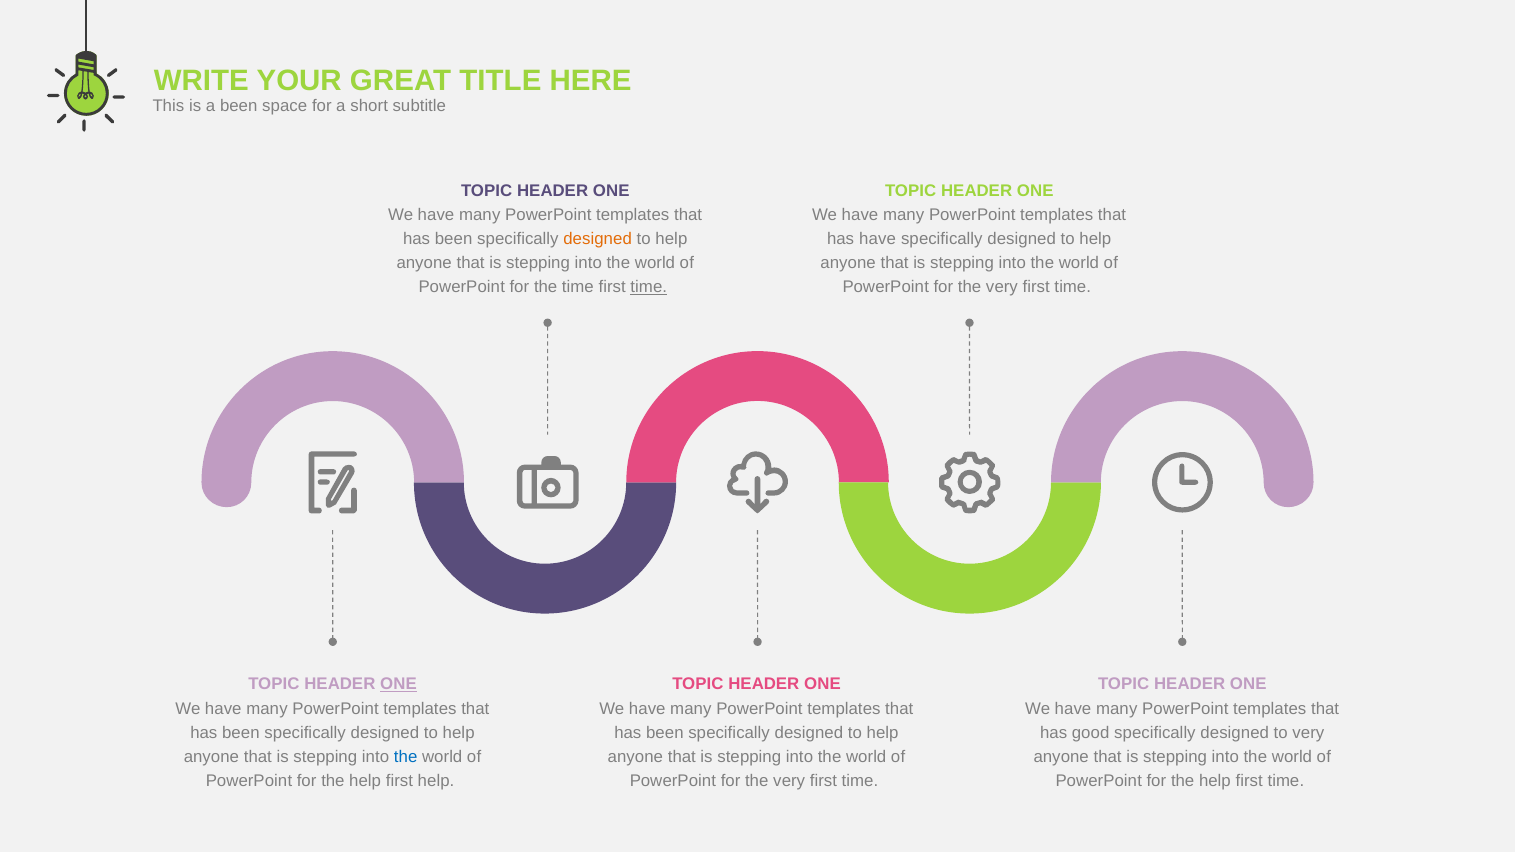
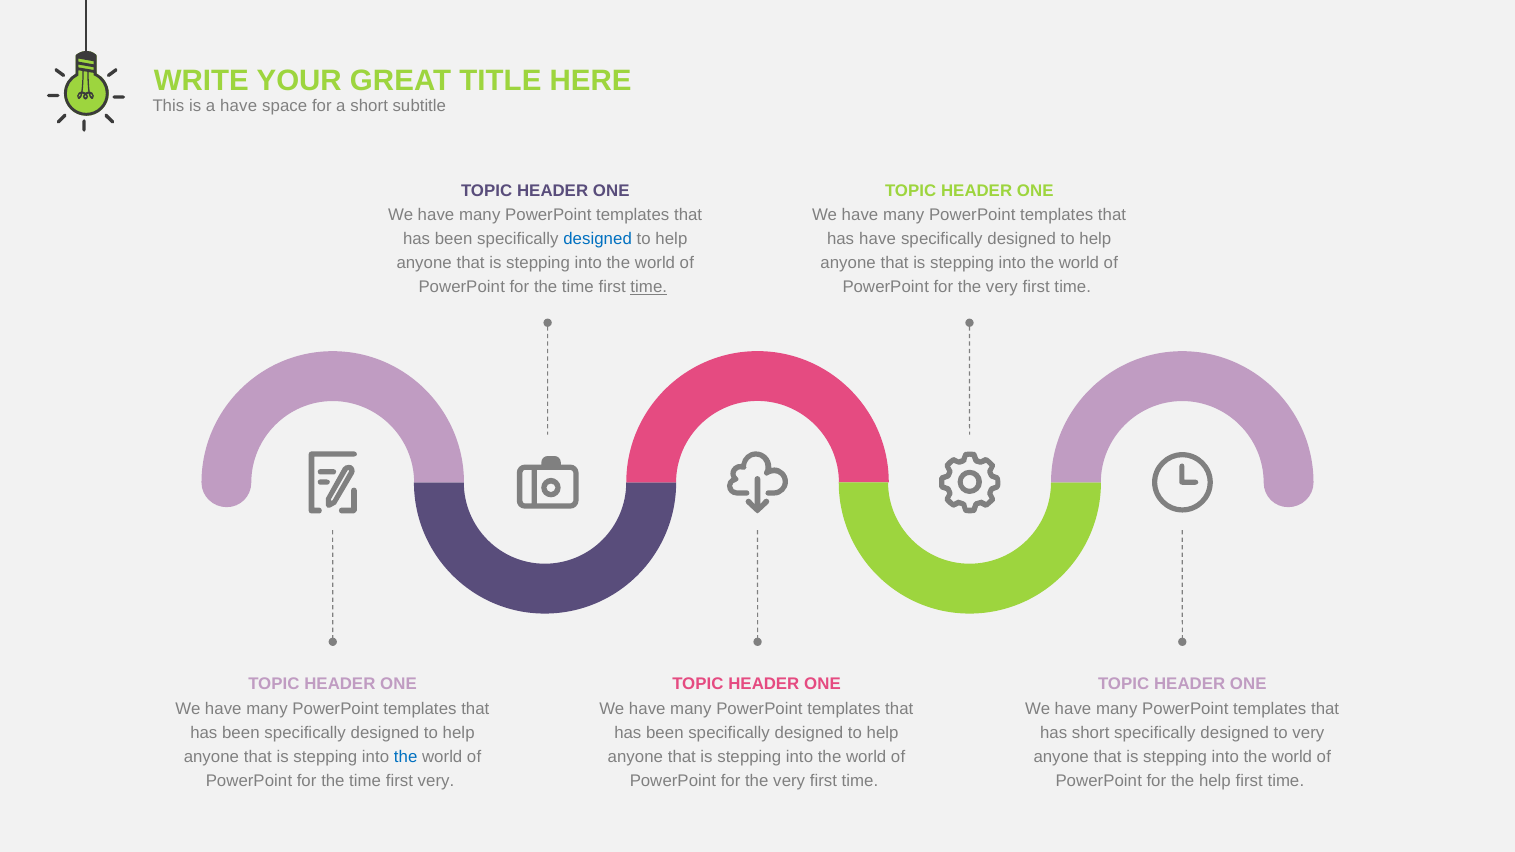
a been: been -> have (239, 106)
designed colour: orange -> blue (598, 239)
ONE underline: present -> none (398, 684)
has good: good -> short (1091, 733)
help: help -> time (365, 781)
first help: help -> very (436, 781)
